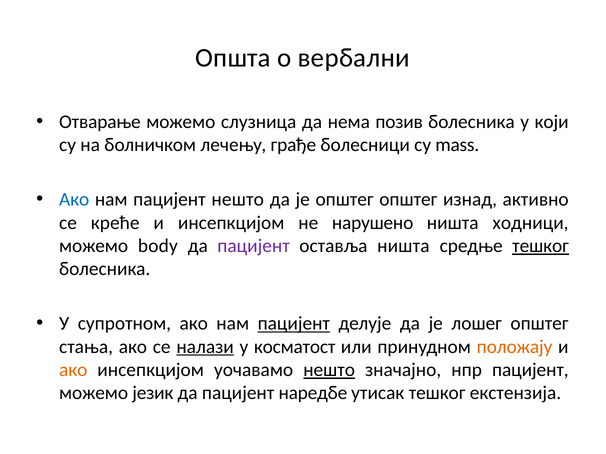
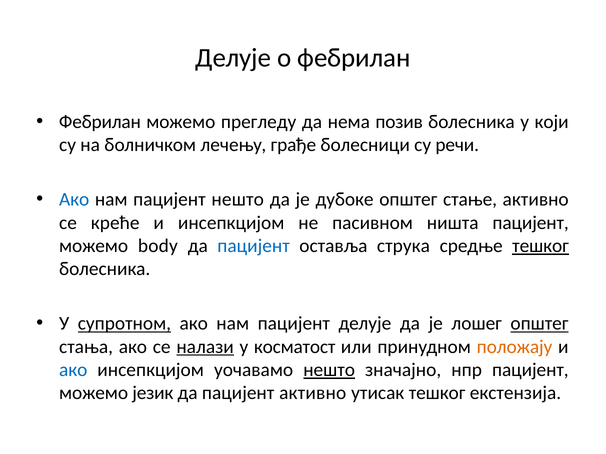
Општа: Општа -> Делује (233, 58)
о вербални: вербални -> фебрилан (354, 58)
Отварање: Отварање -> Фебрилан (100, 122)
слузница: слузница -> прегледу (259, 122)
mass: mass -> речи (457, 145)
је општег: општег -> дубоке (345, 200)
изнад: изнад -> стање (470, 200)
нарушено: нарушено -> пасивном (373, 223)
ништа ходници: ходници -> пацијент (531, 223)
пацијент colour: purple -> blue (254, 246)
оставља ништа: ништа -> струка (403, 246)
супротном underline: none -> present (124, 324)
пацијент underline: present -> none (294, 324)
општег underline: none -> present (539, 324)
ако colour: orange -> blue (73, 370)
пацијент наредбе: наредбе -> активно (313, 394)
